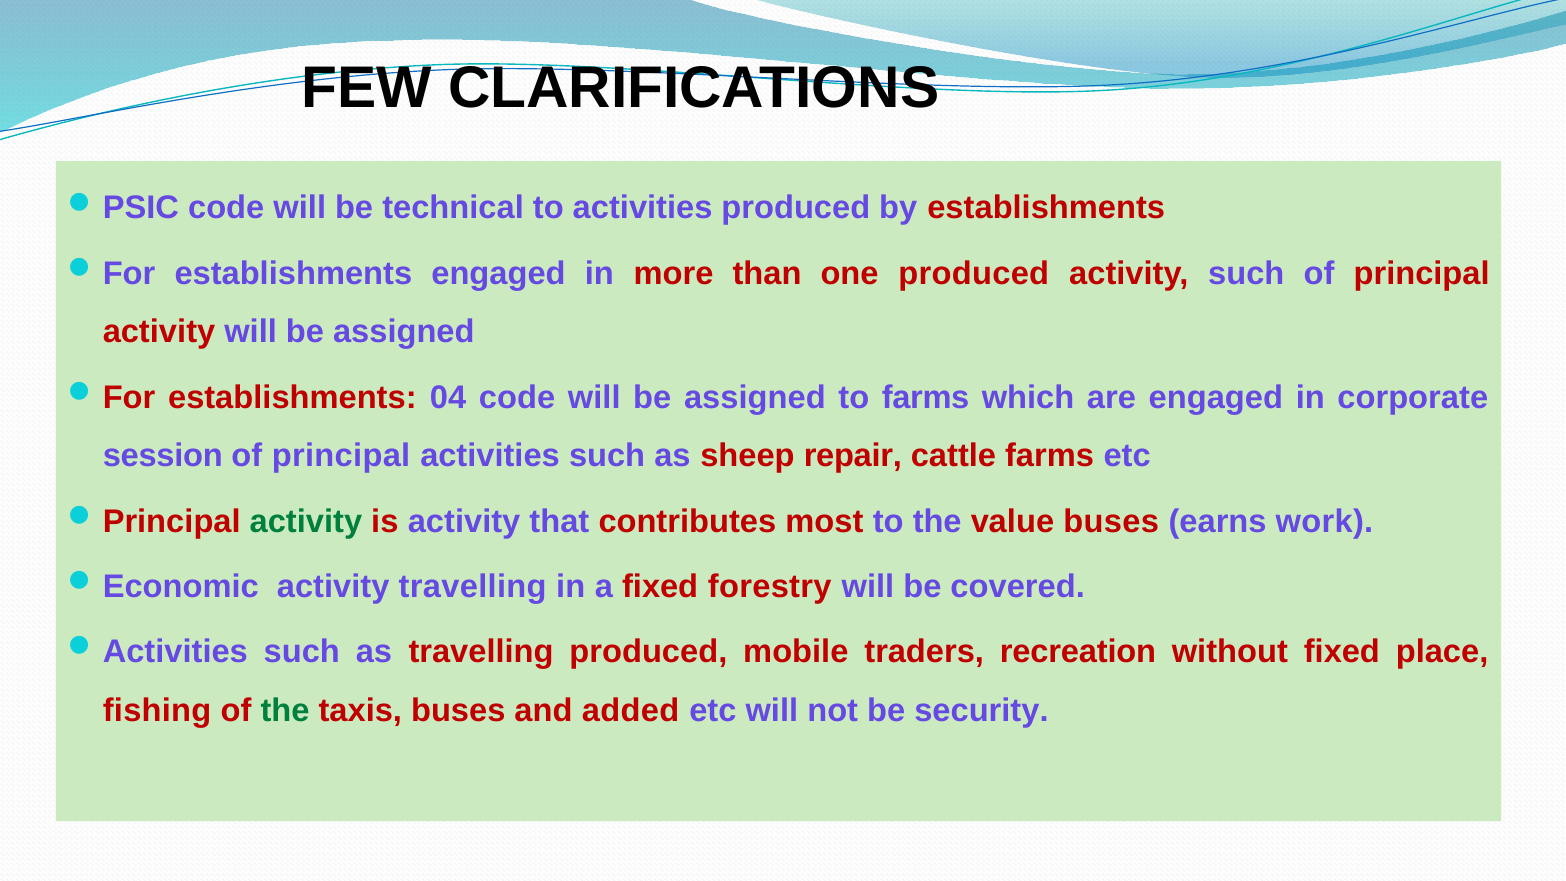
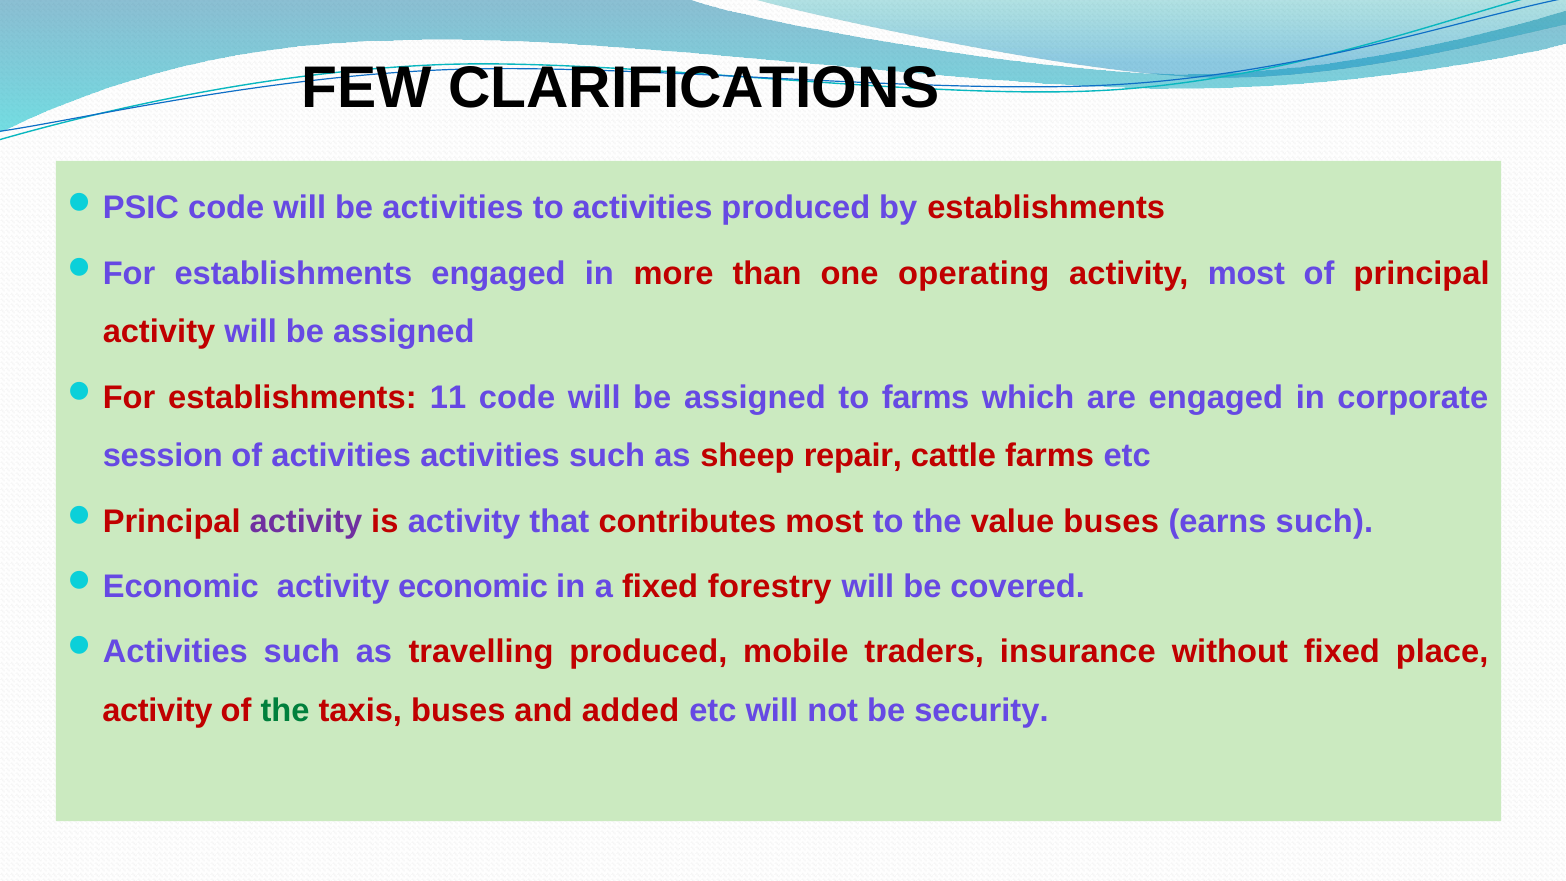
be technical: technical -> activities (453, 208)
one produced: produced -> operating (974, 273)
activity such: such -> most (1246, 273)
04: 04 -> 11 (448, 397)
principal: principal -> activities (341, 456)
activity colour: green -> purple (306, 521)
earns work: work -> such (1324, 521)
activity travelling: travelling -> economic (473, 587)
recreation: recreation -> insurance (1078, 652)
fishing: fishing -> activity (157, 711)
